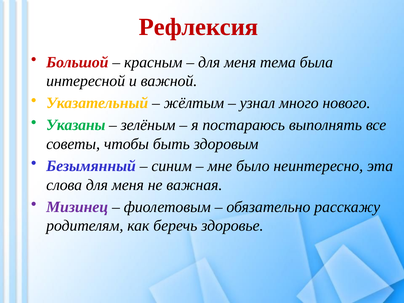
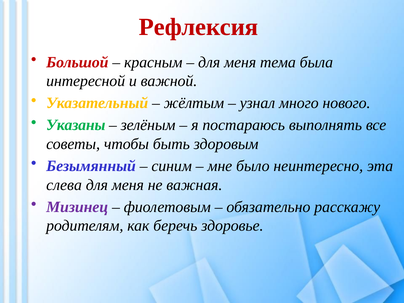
слова: слова -> слева (64, 185)
